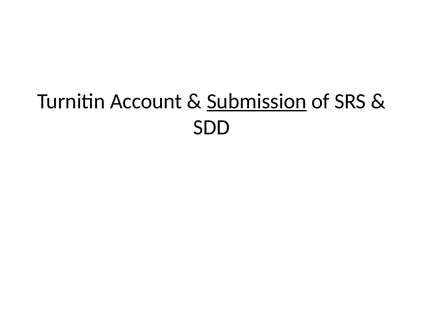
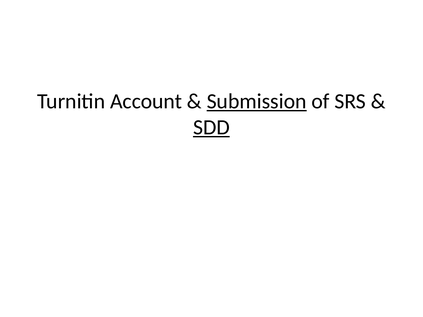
SDD underline: none -> present (212, 127)
